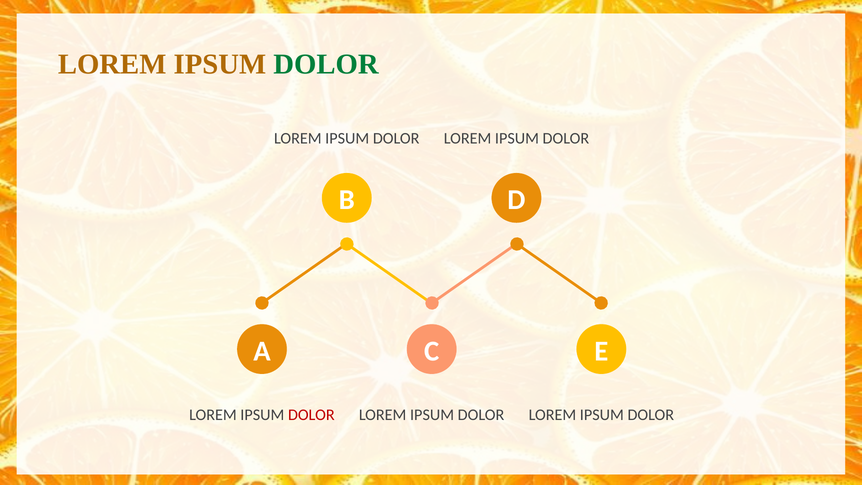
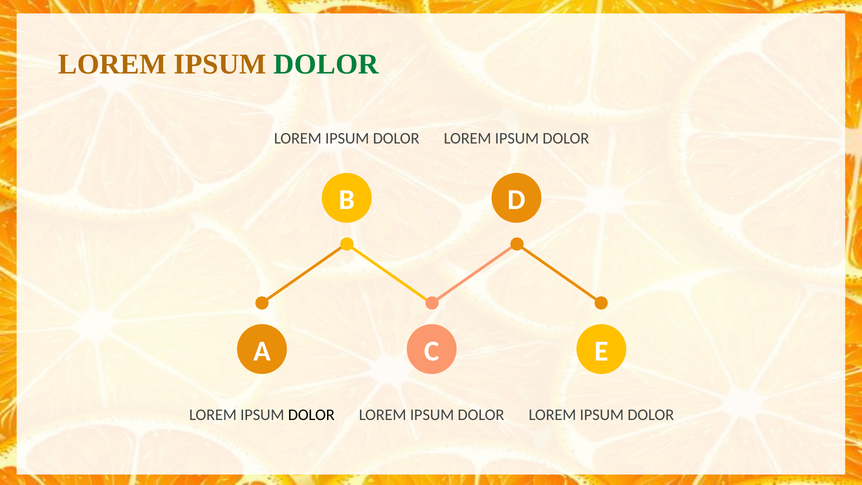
DOLOR colour: red -> black (311, 415)
